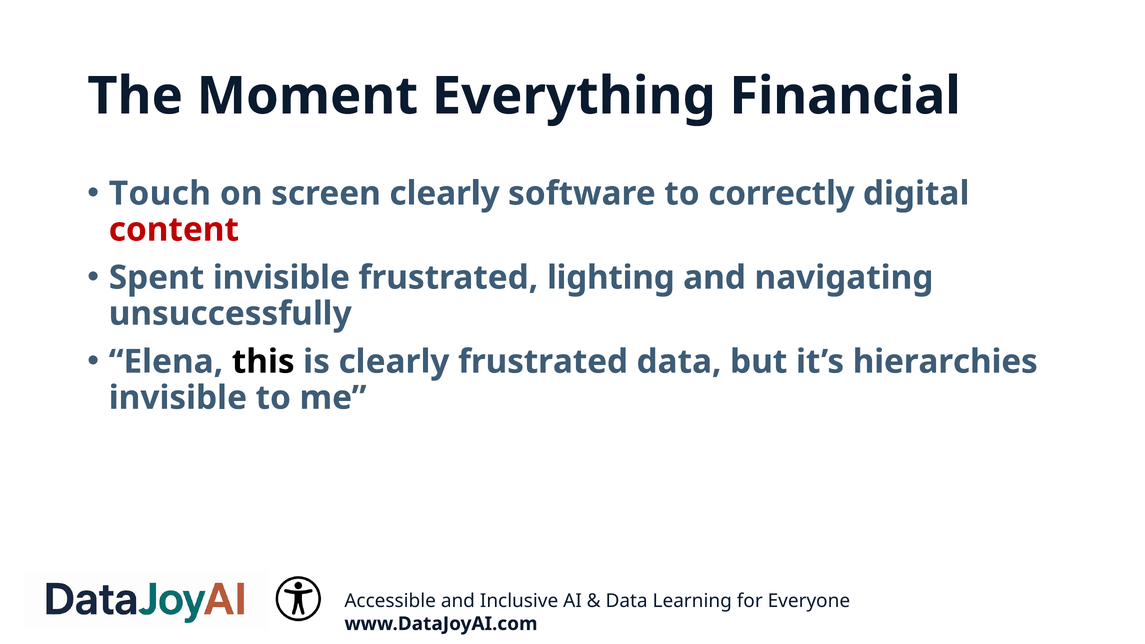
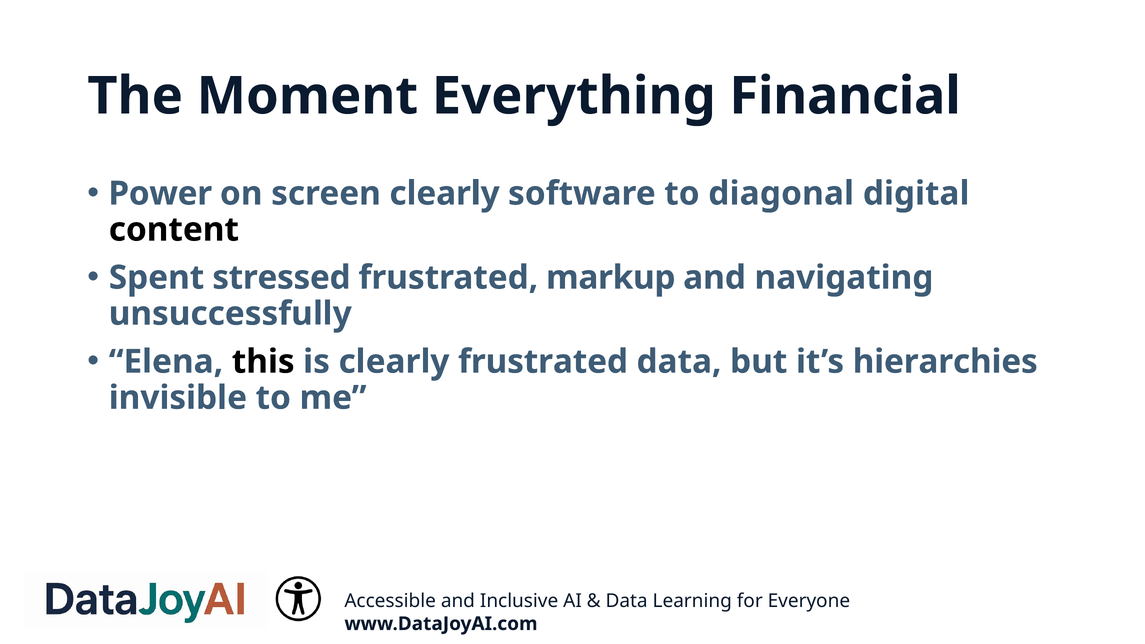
Touch: Touch -> Power (160, 194)
correctly: correctly -> diagonal (781, 194)
content colour: red -> black (174, 230)
Spent invisible: invisible -> stressed (281, 278)
lighting: lighting -> markup (611, 278)
